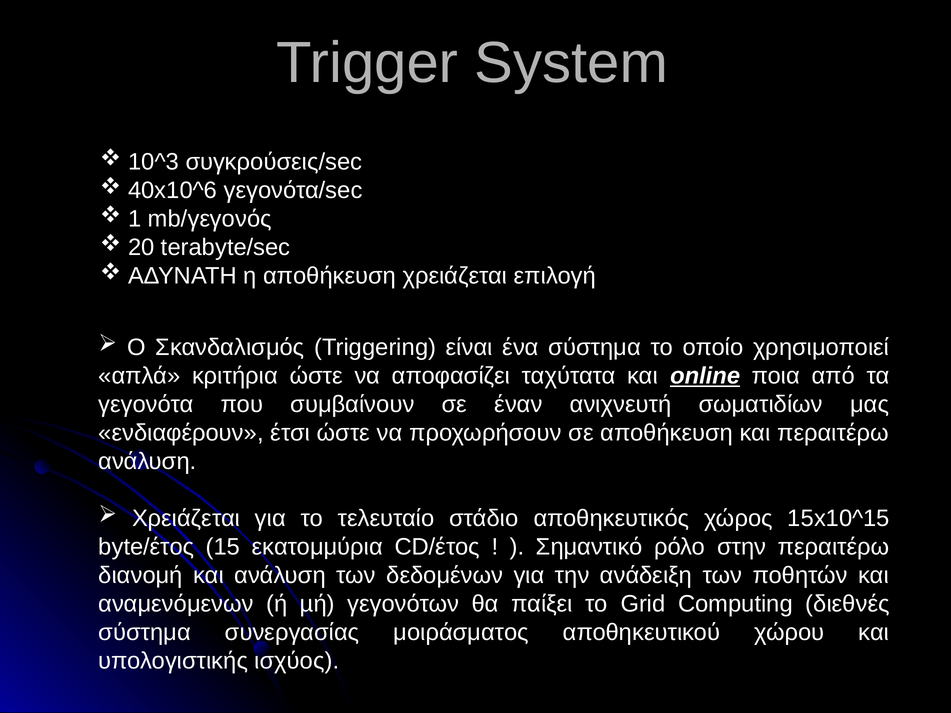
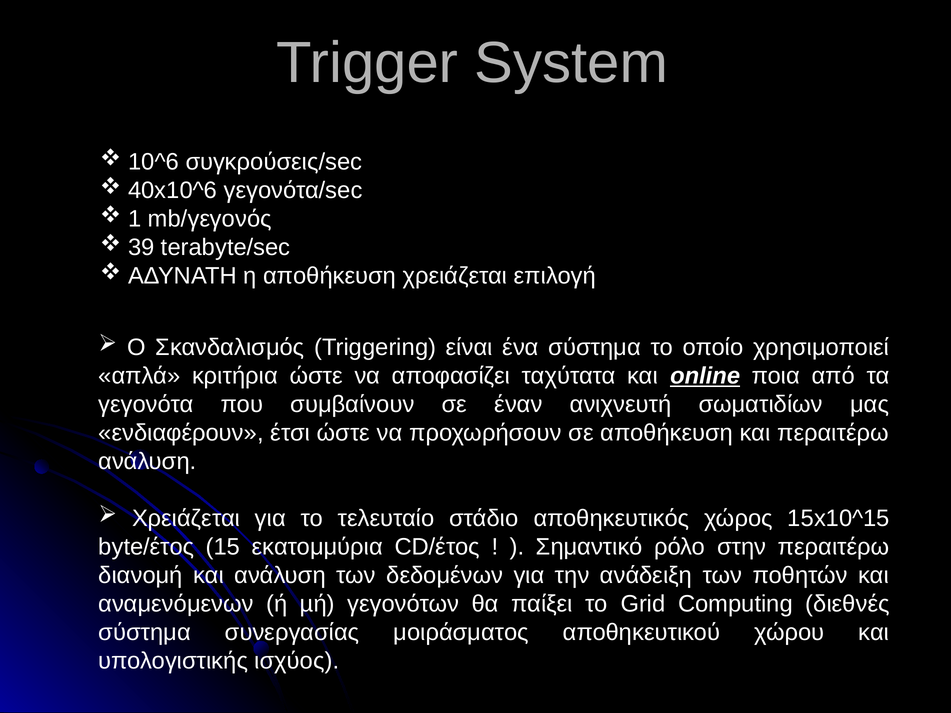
10^3: 10^3 -> 10^6 (154, 162)
20: 20 -> 39 (141, 247)
